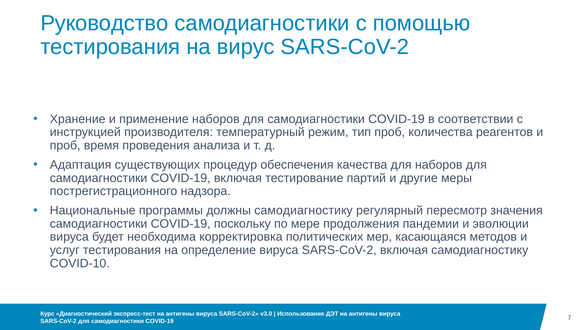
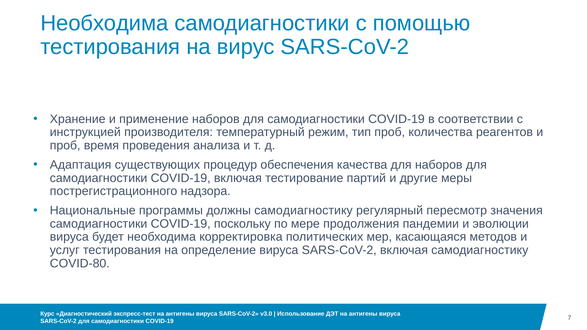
Руководство: Руководство -> Необходима (104, 23)
COVID-10: COVID-10 -> COVID-80 (80, 263)
